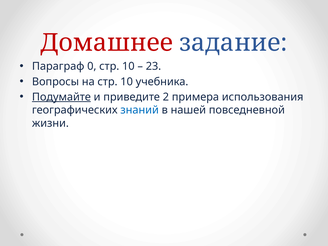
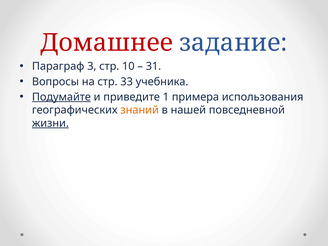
0: 0 -> 3 (92, 66)
23: 23 -> 31 (153, 66)
на стр 10: 10 -> 33 (127, 82)
2: 2 -> 1 (166, 97)
знаний colour: blue -> orange (140, 110)
жизни underline: none -> present (50, 123)
